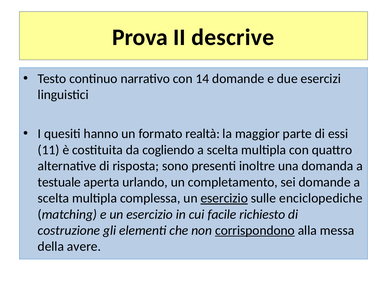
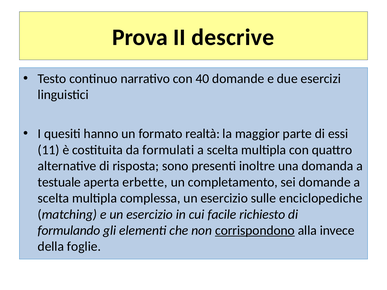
14: 14 -> 40 (202, 79)
cogliendo: cogliendo -> formulati (168, 150)
urlando: urlando -> erbette (145, 182)
esercizio underline: present -> none (224, 198)
costruzione: costruzione -> formulando (69, 231)
messa: messa -> invece (337, 231)
avere: avere -> foglie (84, 247)
